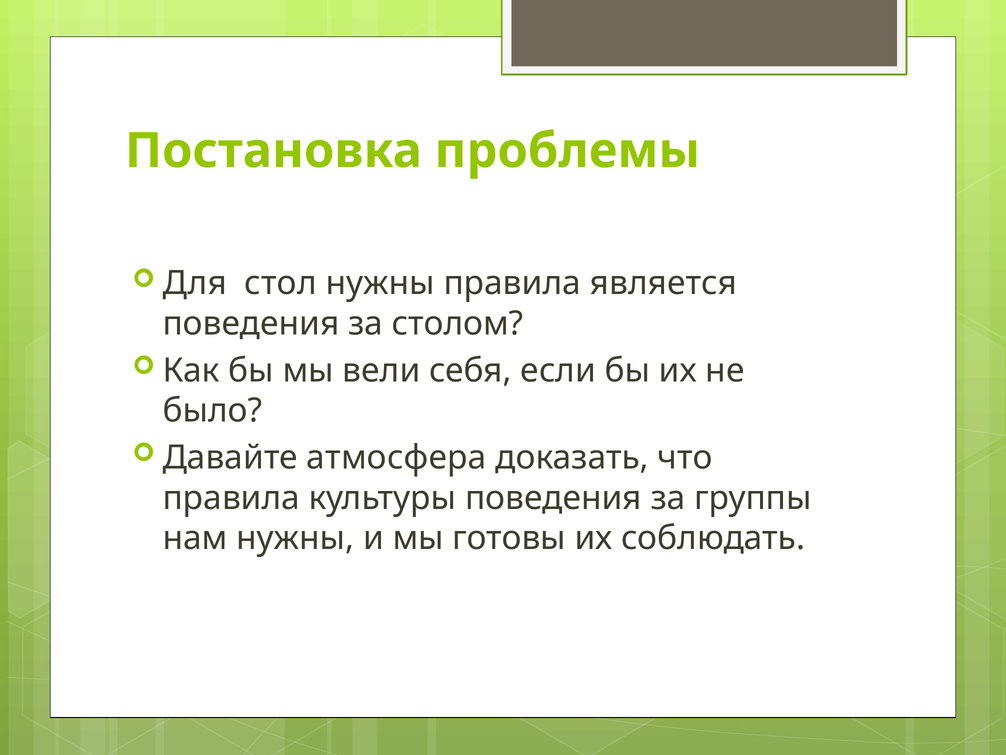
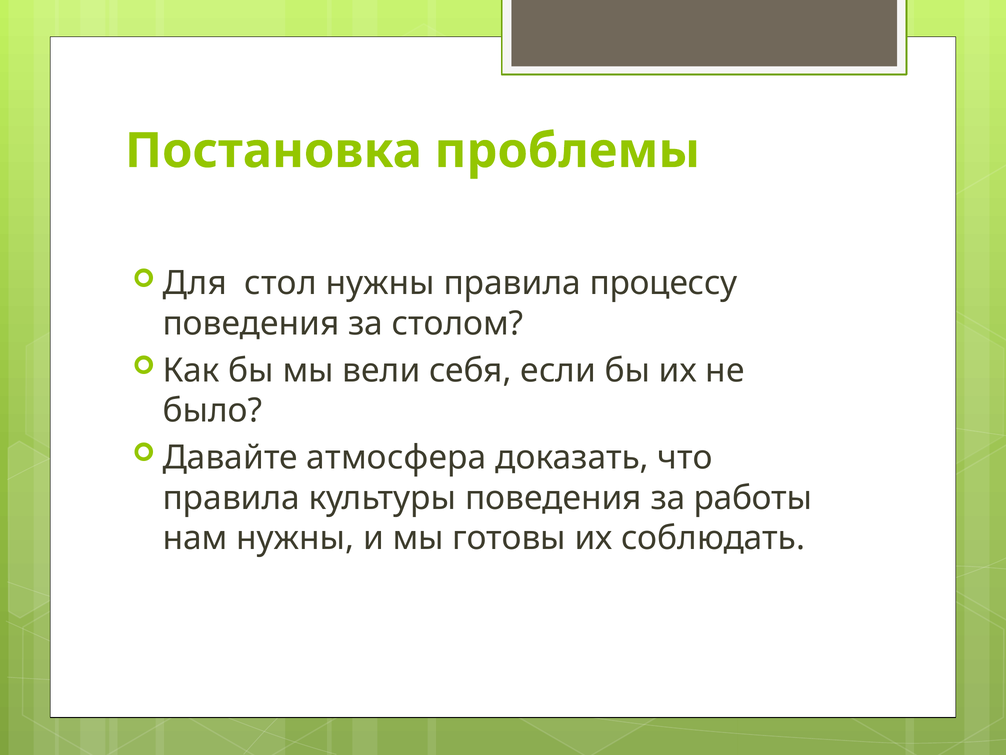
является: является -> процессу (664, 283)
группы: группы -> работы (753, 498)
